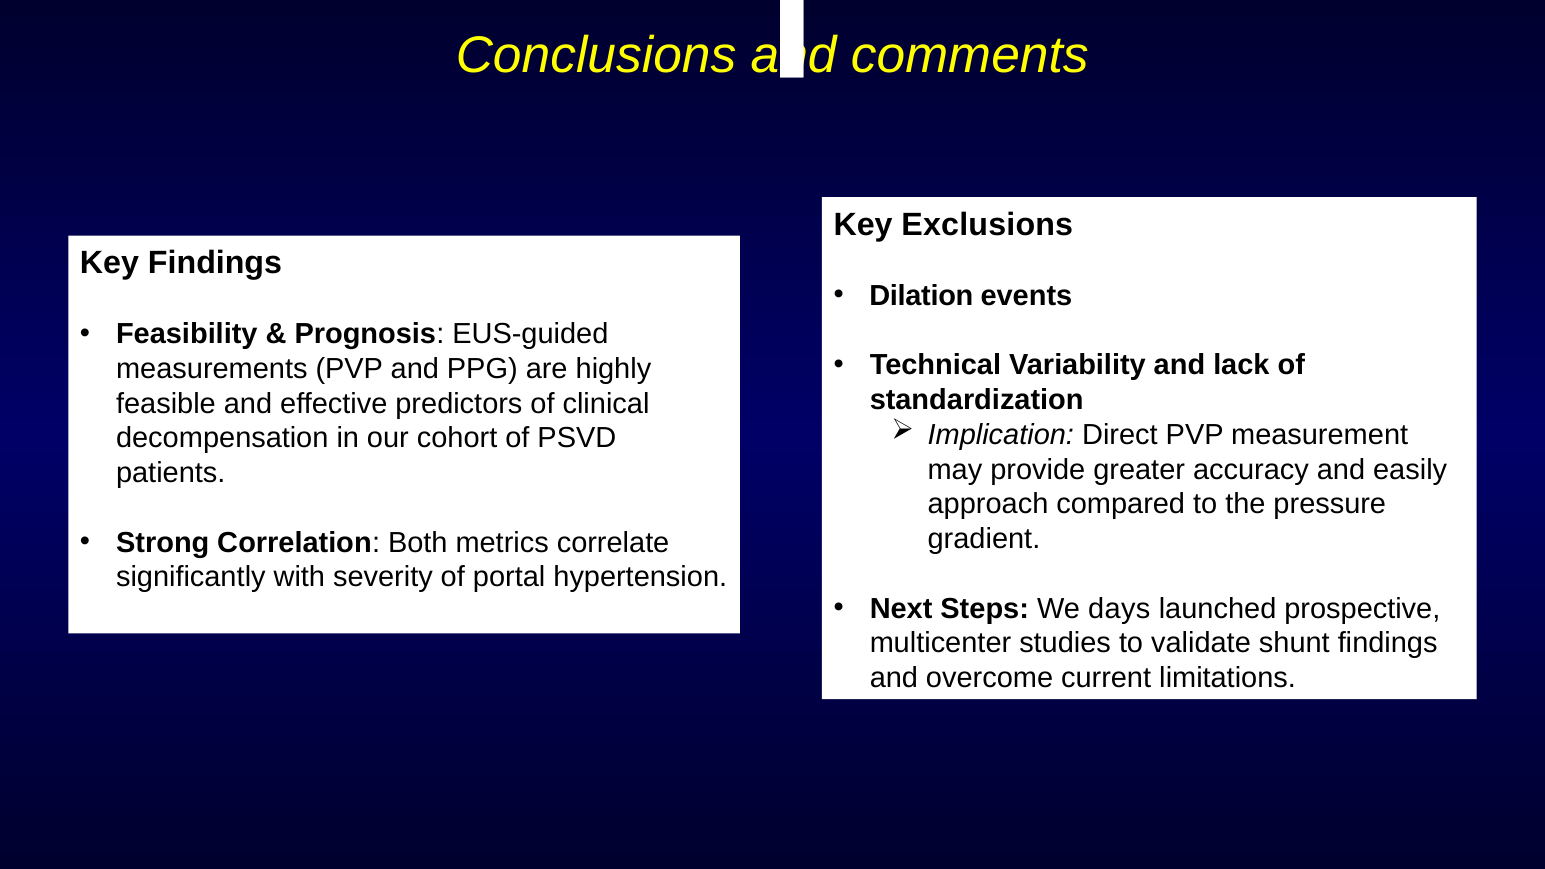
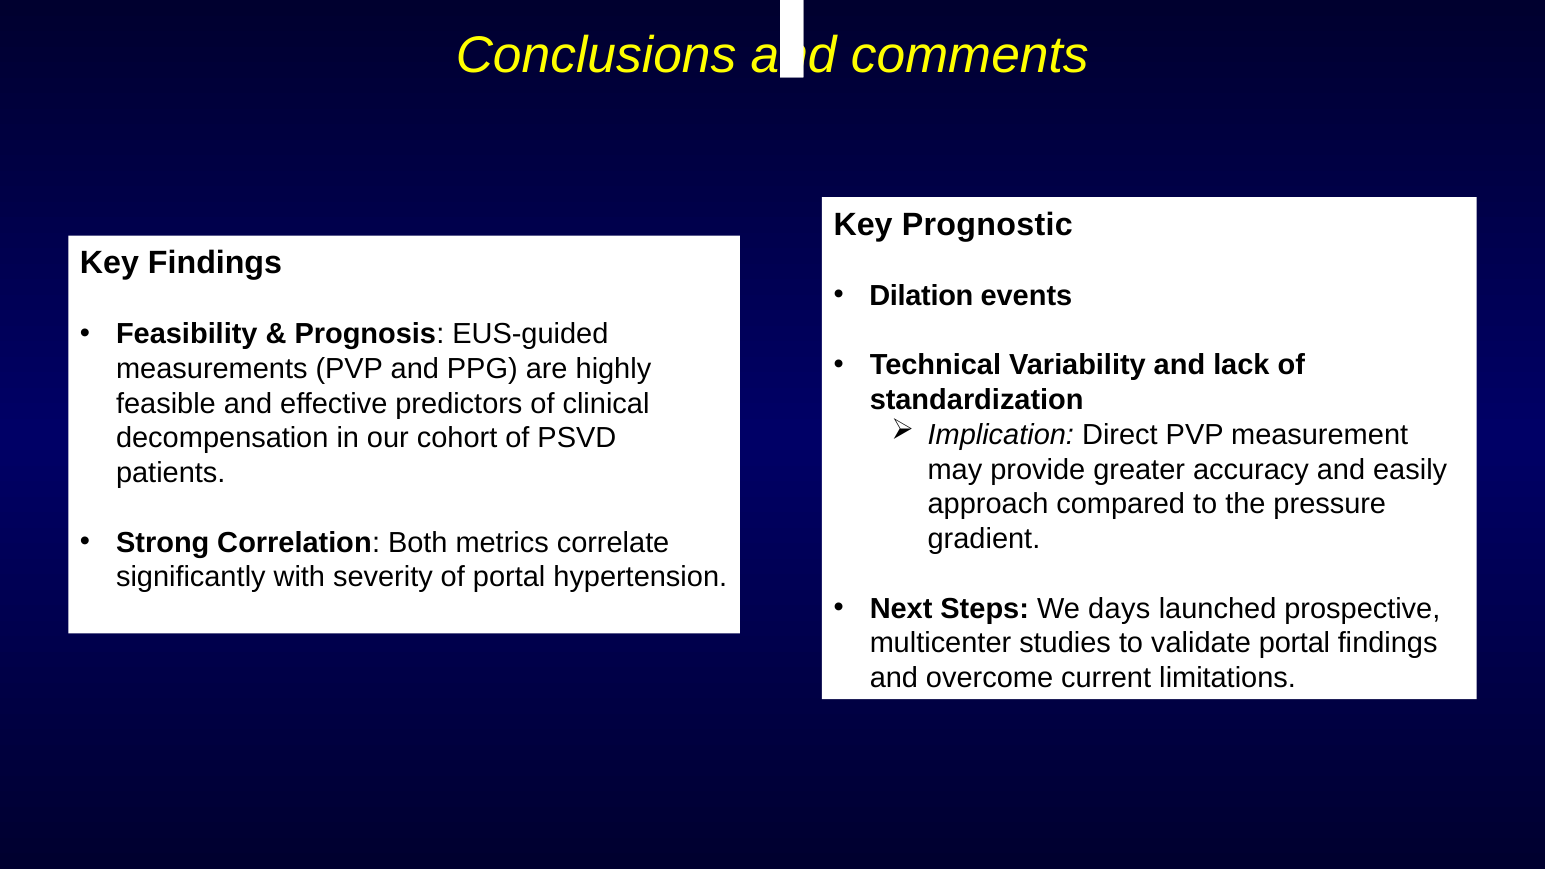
Exclusions: Exclusions -> Prognostic (987, 225)
validate shunt: shunt -> portal (1294, 643)
